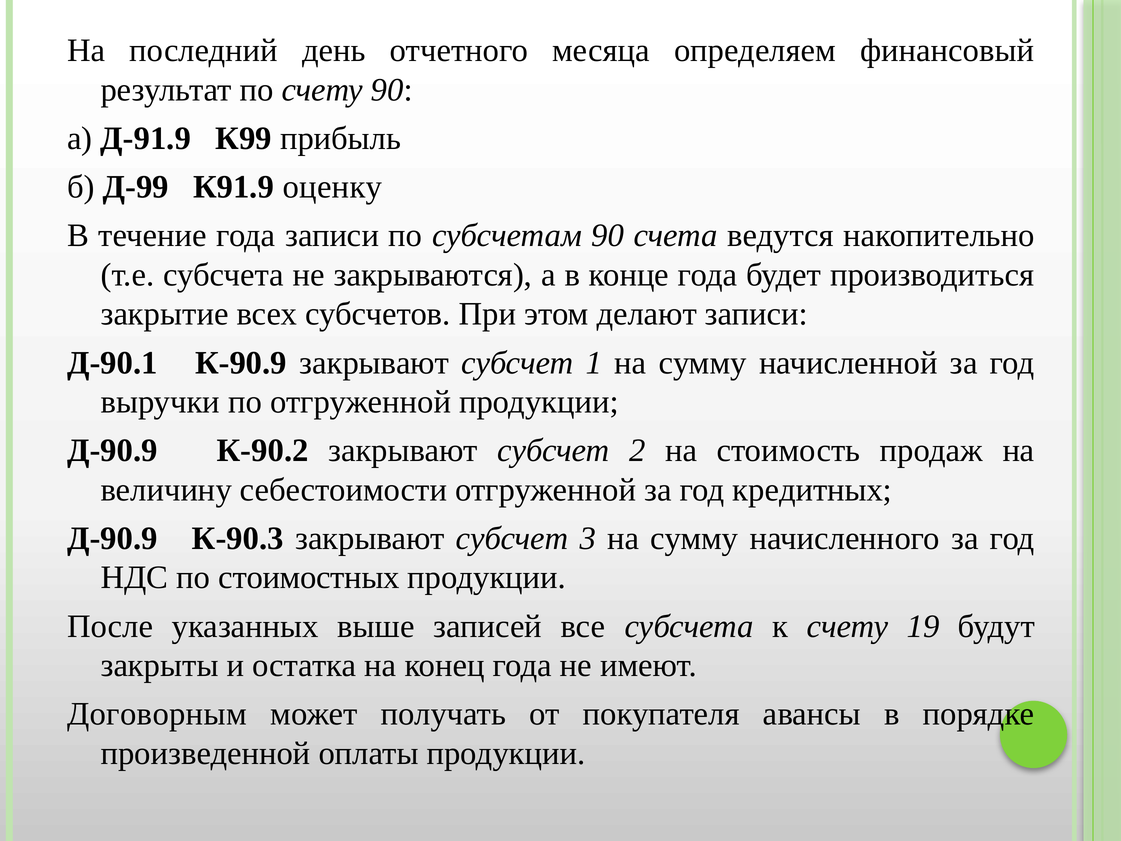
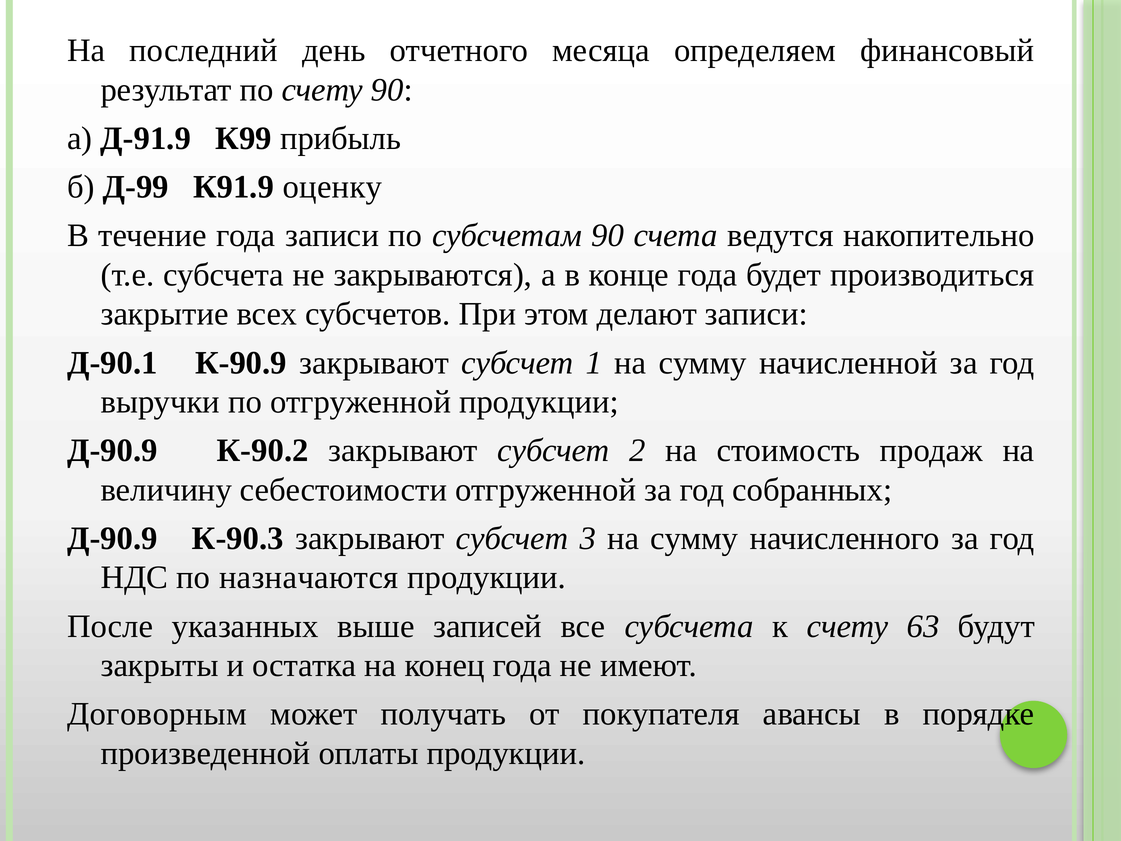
кредитных: кредитных -> собранных (812, 490)
стоимостных: стоимостных -> назначаются (309, 578)
19: 19 -> 63 (923, 626)
